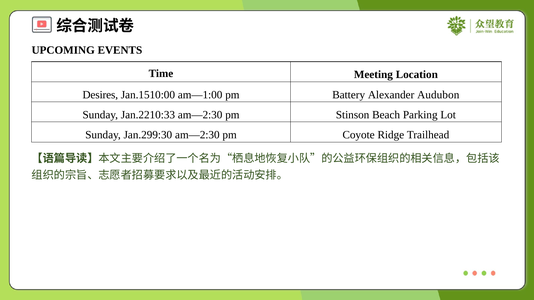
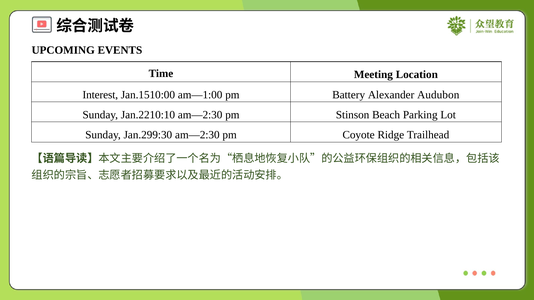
Desires: Desires -> Interest (100, 95)
Jan.2210:33: Jan.2210:33 -> Jan.2210:10 (148, 115)
